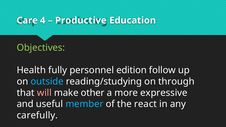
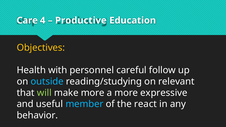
Objectives colour: light green -> yellow (41, 48)
fully: fully -> with (58, 70)
edition: edition -> careful (132, 70)
through: through -> relevant (176, 82)
will colour: pink -> light green (44, 93)
make other: other -> more (93, 93)
carefully: carefully -> behavior (37, 115)
